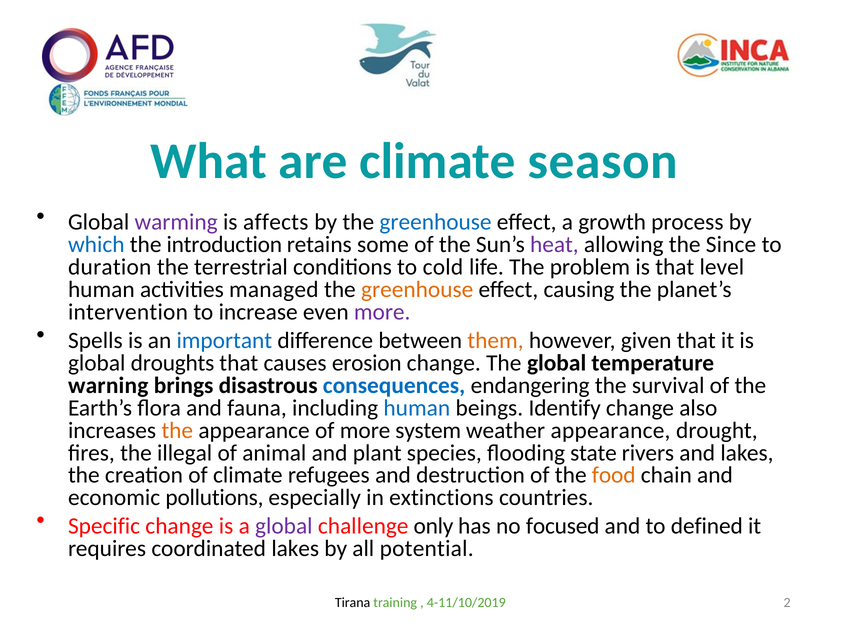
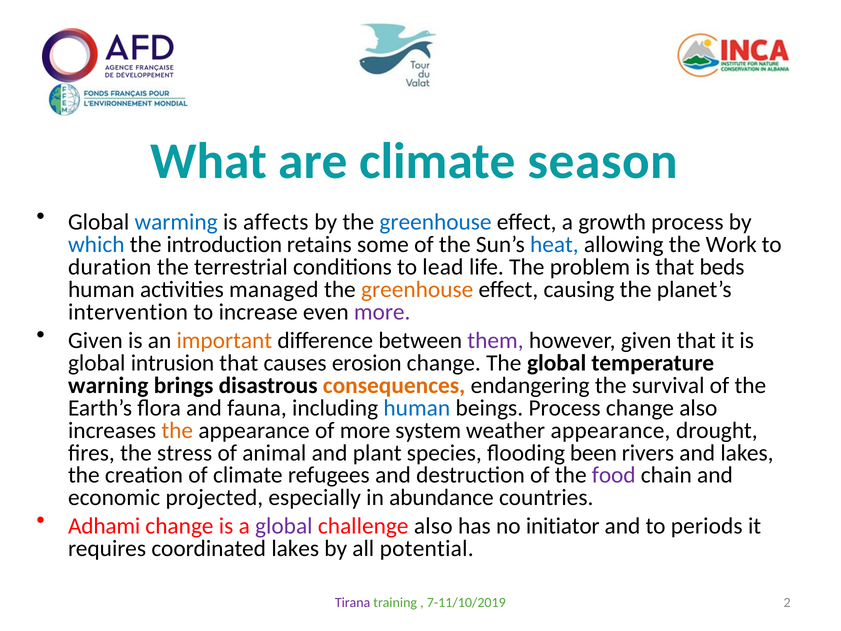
warming colour: purple -> blue (176, 222)
heat colour: purple -> blue (554, 245)
Since: Since -> Work (731, 245)
cold: cold -> lead (443, 267)
level: level -> beds (722, 267)
Spells: Spells -> Given (95, 340)
important colour: blue -> orange (224, 340)
them colour: orange -> purple (495, 340)
droughts: droughts -> intrusion (172, 363)
consequences colour: blue -> orange (394, 385)
beings Identify: Identify -> Process (565, 408)
illegal: illegal -> stress (185, 453)
state: state -> been (593, 453)
food colour: orange -> purple (614, 475)
pollutions: pollutions -> projected (214, 498)
extinctions: extinctions -> abundance (441, 498)
Specific: Specific -> Adhami (104, 526)
challenge only: only -> also (433, 526)
focused: focused -> initiator (563, 526)
defined: defined -> periods (707, 526)
Tirana colour: black -> purple (353, 602)
4-11/10/2019: 4-11/10/2019 -> 7-11/10/2019 (466, 602)
